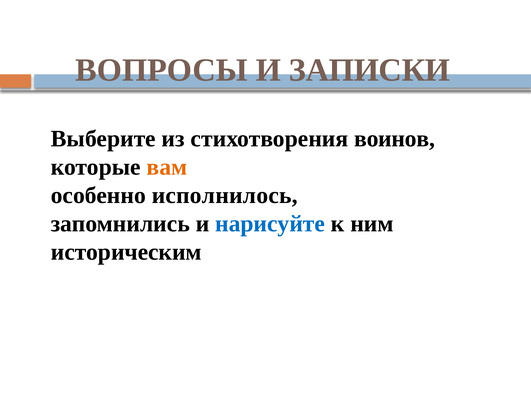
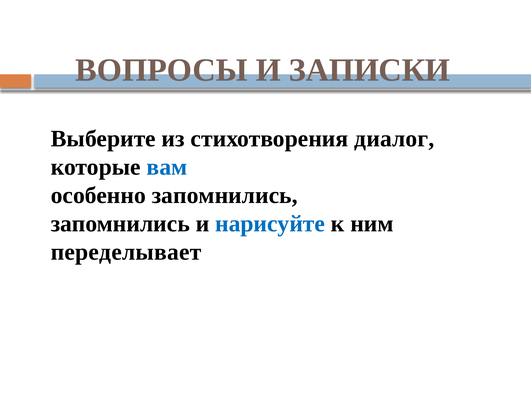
воинов: воинов -> диалог (394, 139)
вам colour: orange -> blue (167, 167)
особенно исполнилось: исполнилось -> запомнились (225, 195)
историческим: историческим -> переделывает (126, 252)
